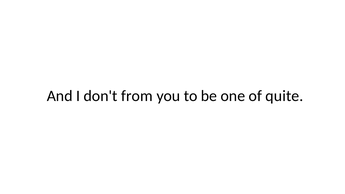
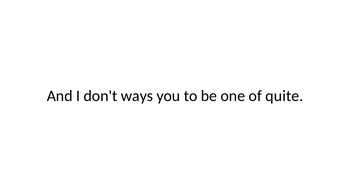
from: from -> ways (137, 96)
